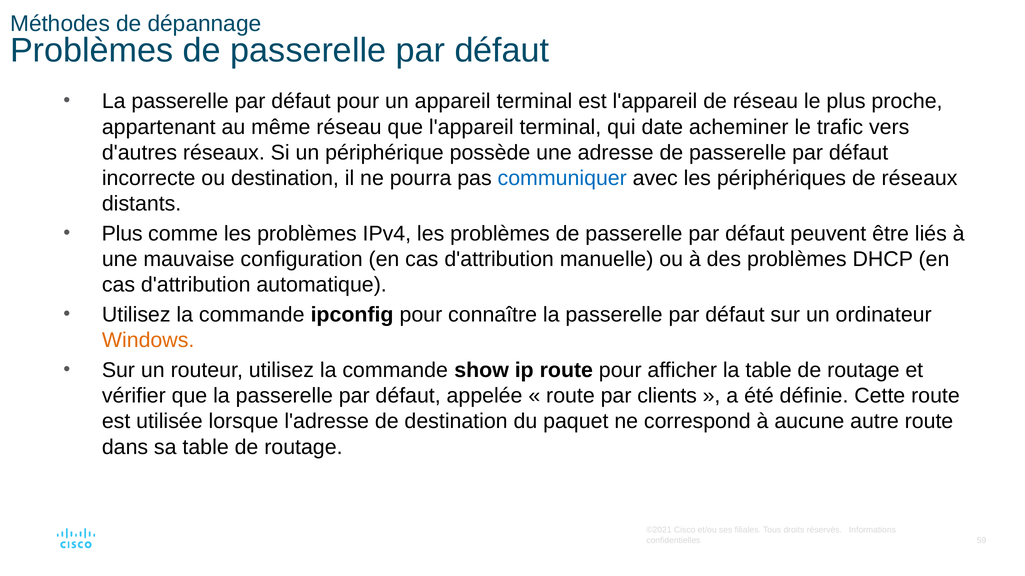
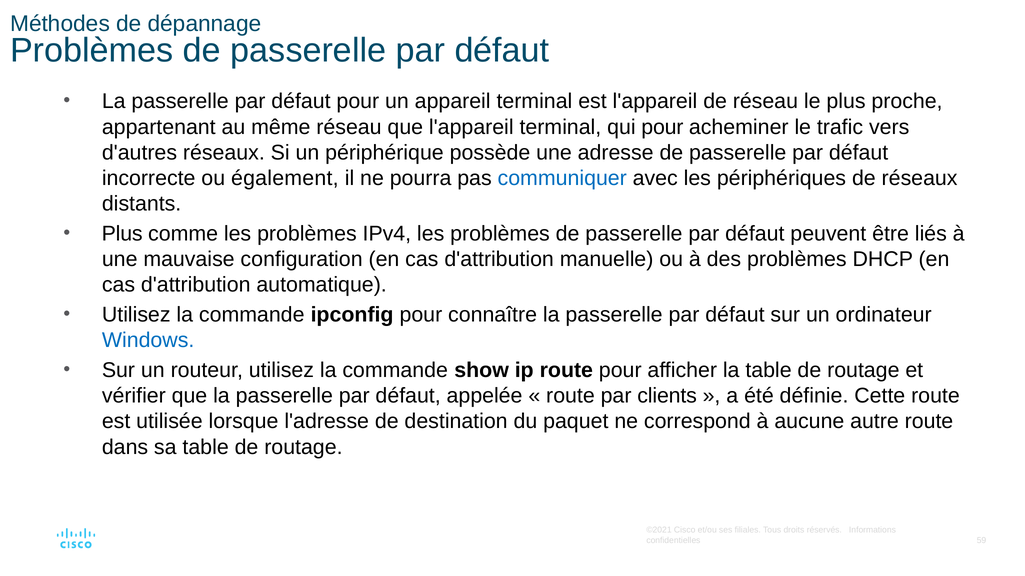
qui date: date -> pour (662, 127)
ou destination: destination -> également (285, 178)
Windows colour: orange -> blue (148, 341)
